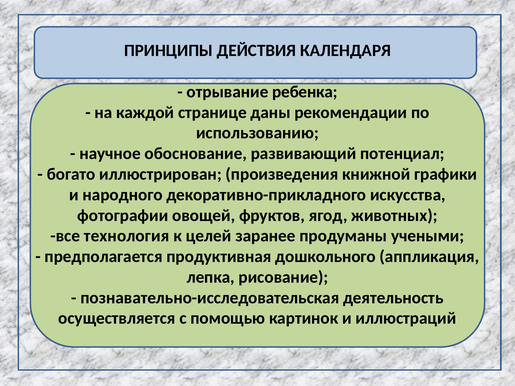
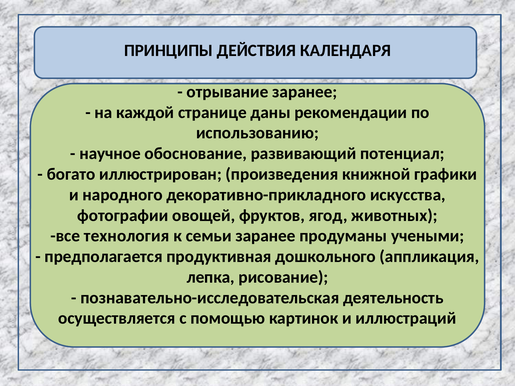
отрывание ребенка: ребенка -> заранее (305, 92)
целей: целей -> семьи (209, 236)
